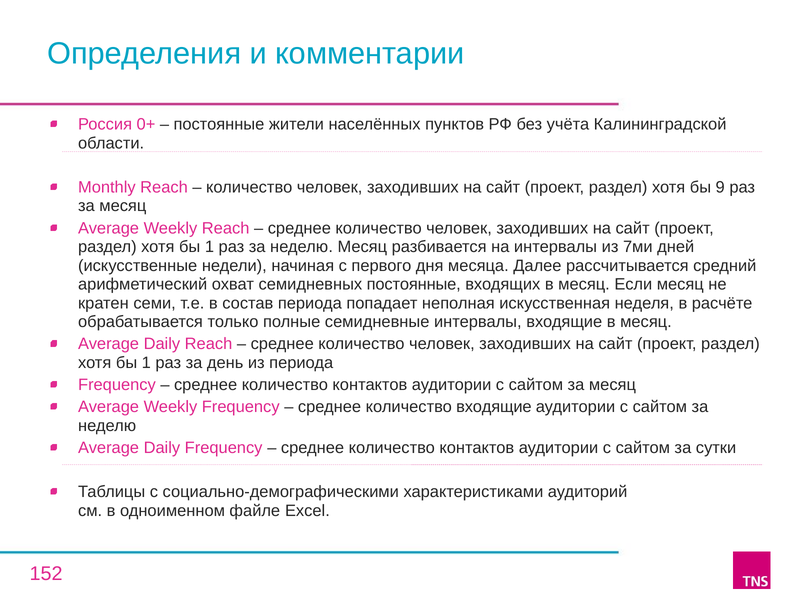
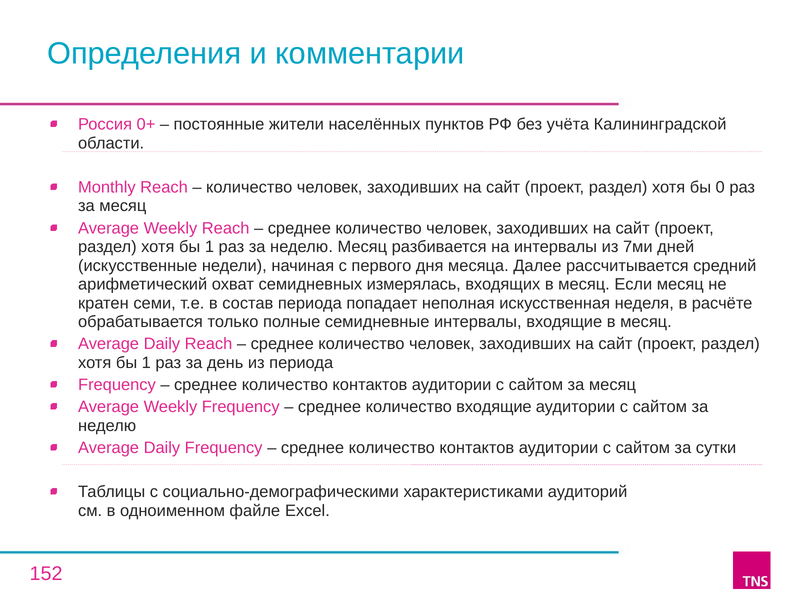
9: 9 -> 0 (720, 187)
семидневных постоянные: постоянные -> измерялась (414, 285)
